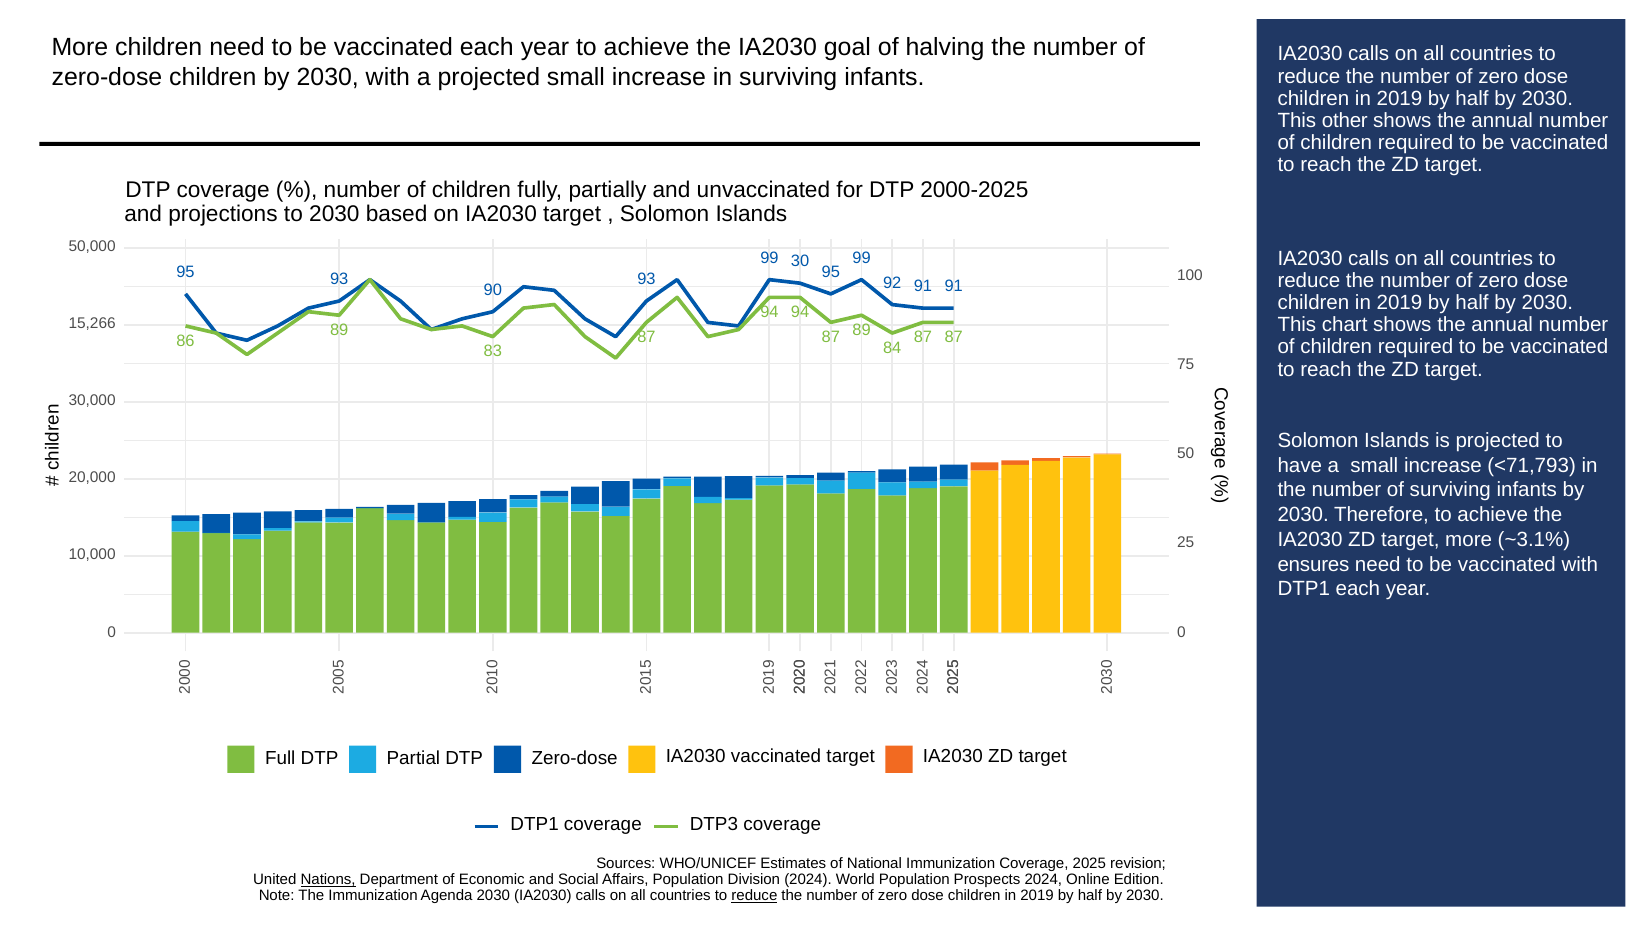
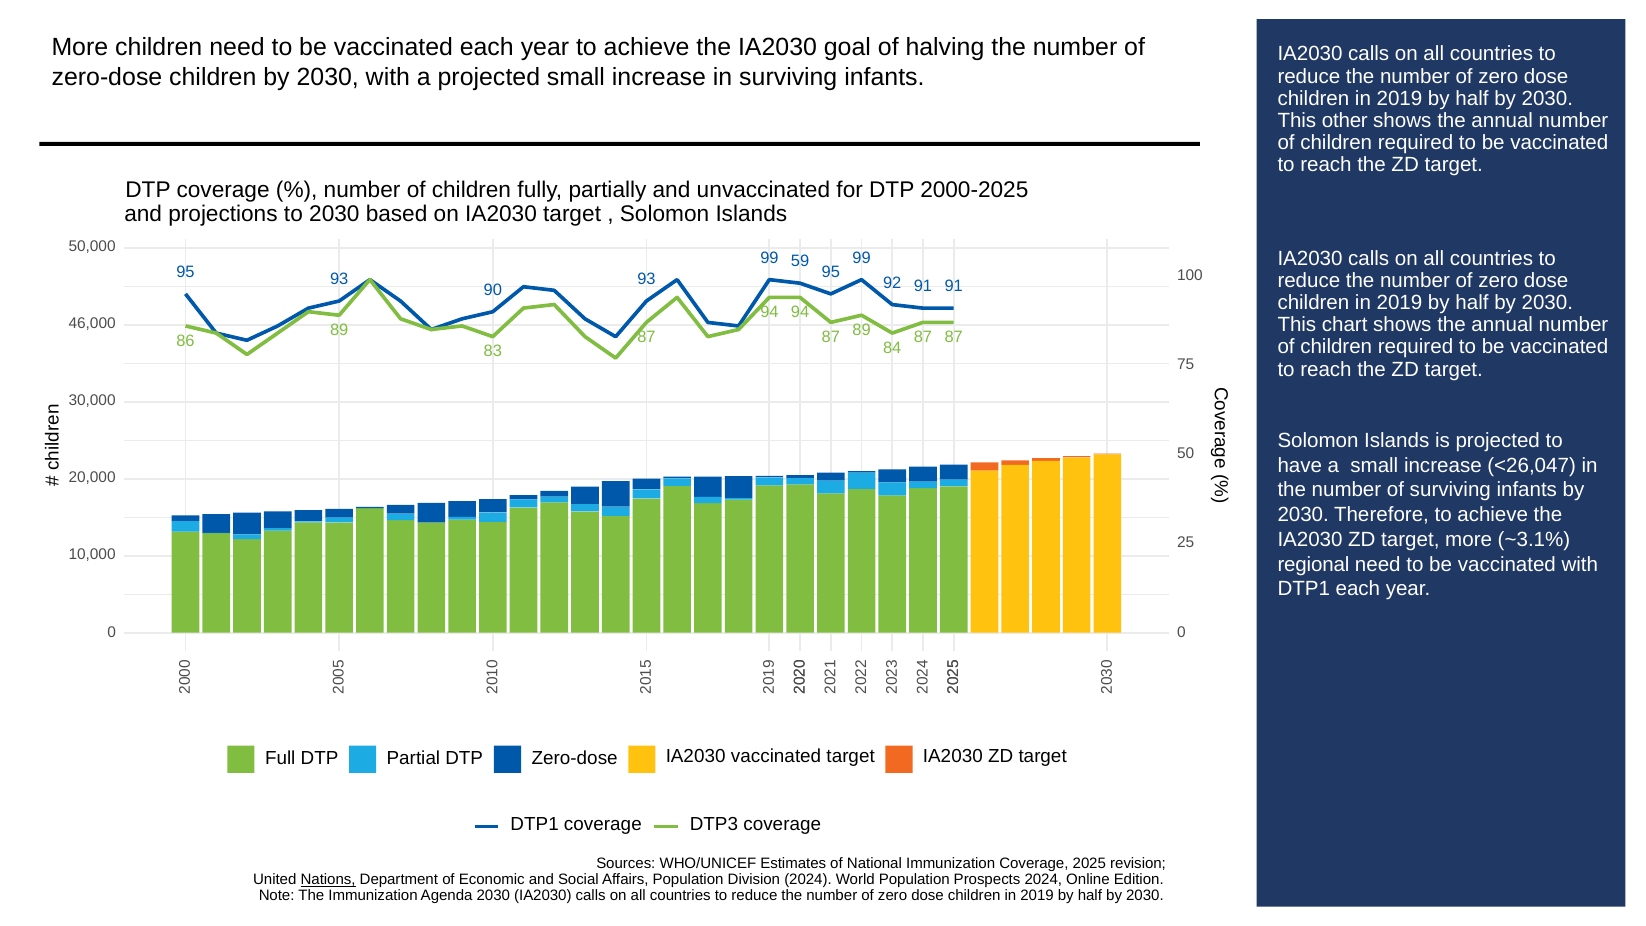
30: 30 -> 59 (800, 261)
15,266: 15,266 -> 46,000 (92, 324)
<71,793: <71,793 -> <26,047 (1532, 465)
ensures: ensures -> regional (1313, 564)
reduce underline: present -> none (754, 896)
